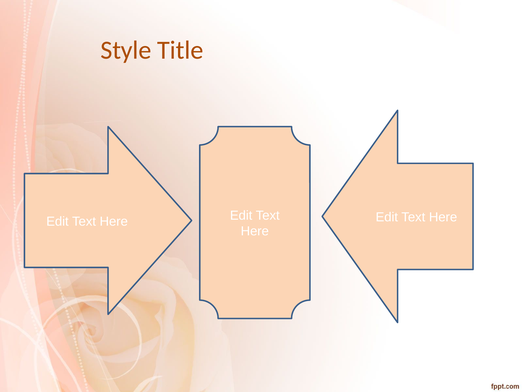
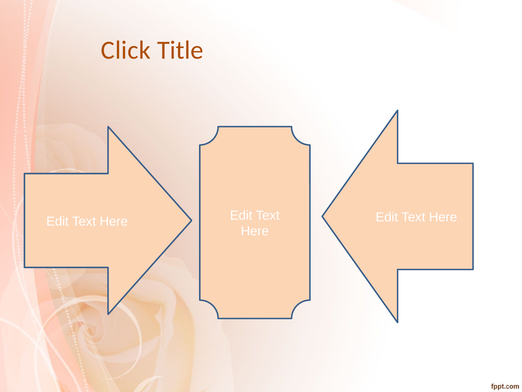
Style: Style -> Click (126, 50)
